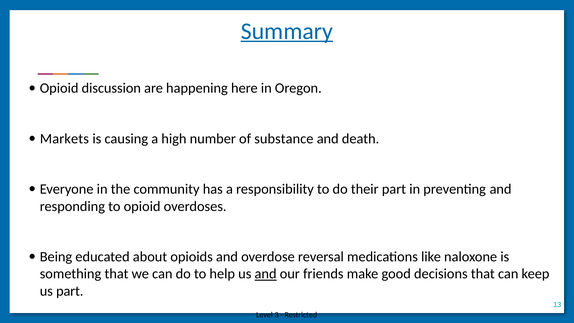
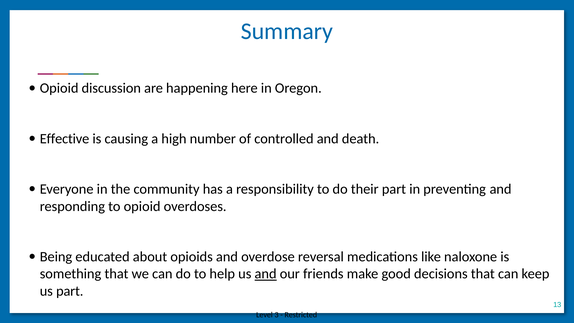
Summary underline: present -> none (287, 31)
Markets: Markets -> Effective (65, 139)
substance: substance -> controlled (284, 139)
